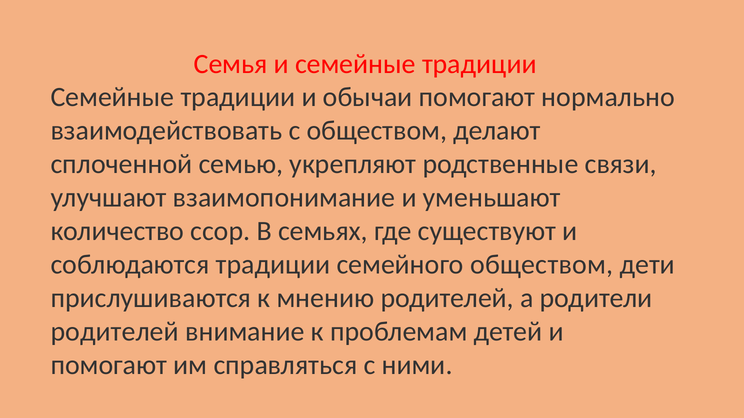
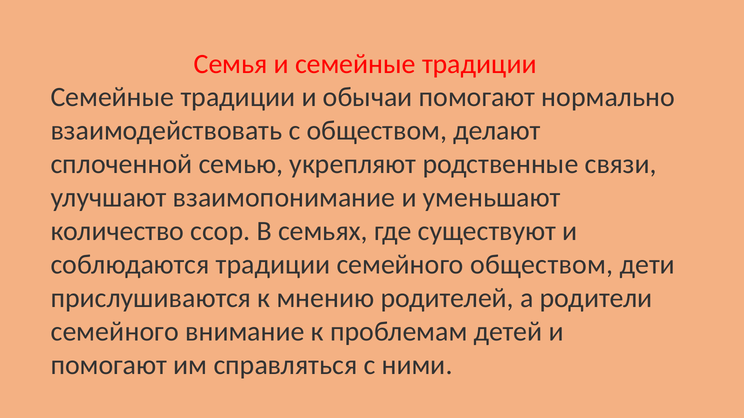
родителей: родителей -> семейного (115, 332)
